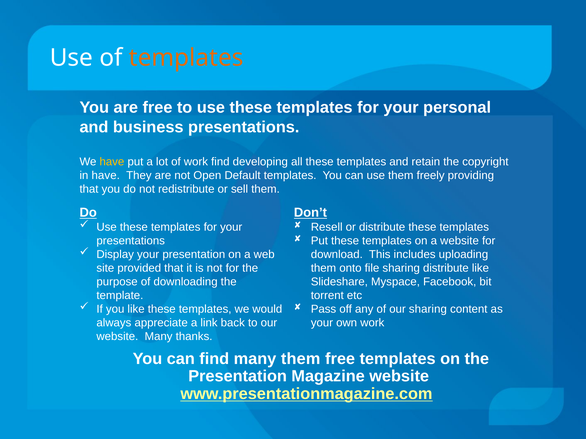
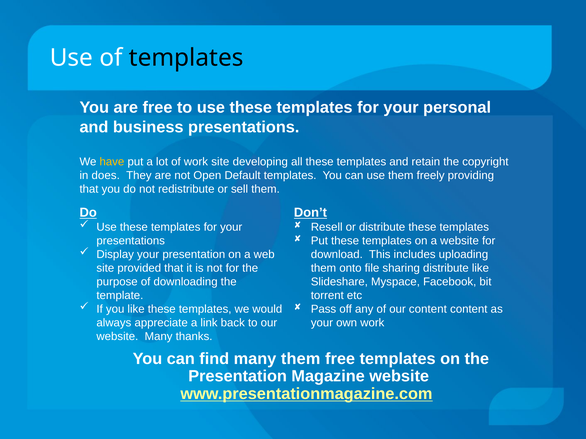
templates colour: orange -> black (186, 58)
work find: find -> site (220, 162)
in have: have -> does (106, 175)
our sharing: sharing -> content (428, 309)
